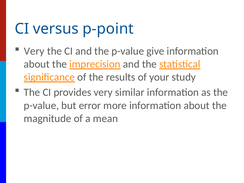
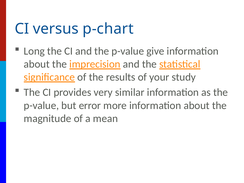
p-point: p-point -> p-chart (108, 29)
Very: Very -> Long (34, 51)
